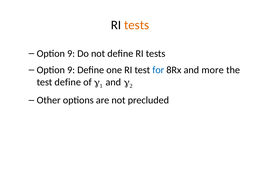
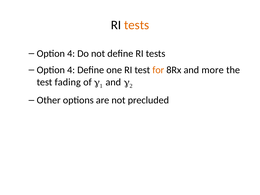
9: 9 -> 4 (71, 54)
9: 9 -> 4 (71, 70)
for colour: blue -> orange (158, 70)
test define: define -> fading (68, 82)
